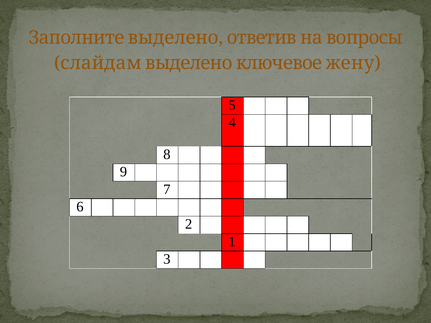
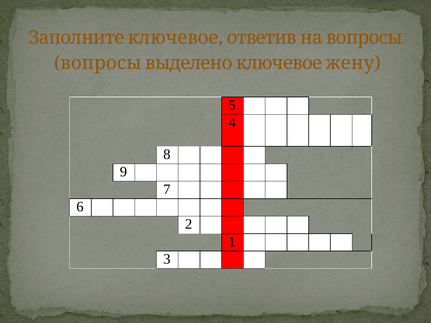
Заполните выделено: выделено -> ключевое (176, 38)
слайдам: слайдам -> вопросы (98, 63)
